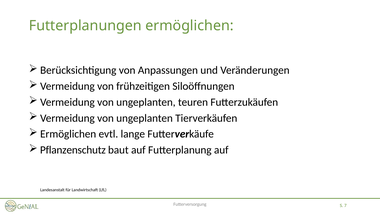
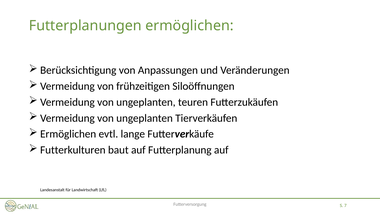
Pflanzenschutz: Pflanzenschutz -> Futterkulturen (73, 150)
